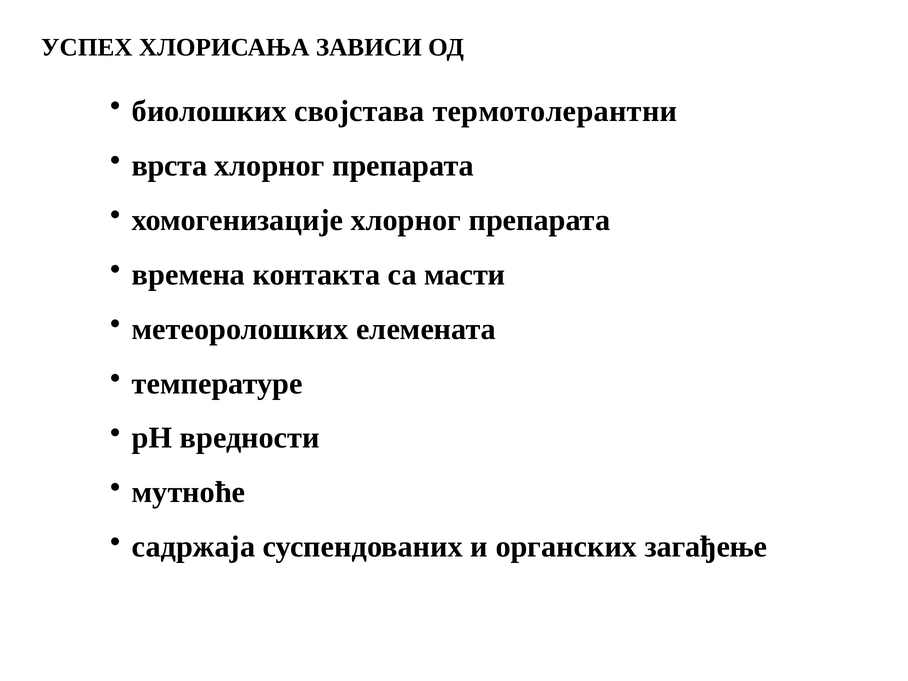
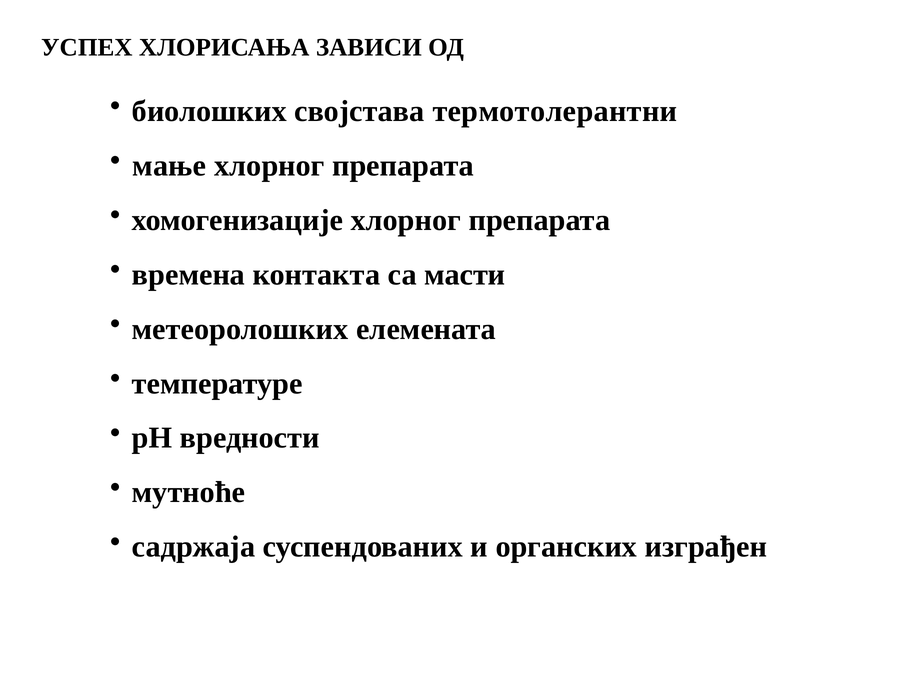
врста: врста -> мање (169, 166)
загађење: загађење -> изграђен (706, 547)
